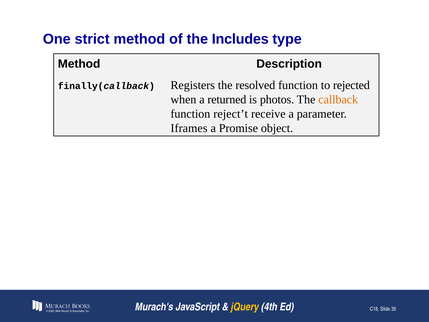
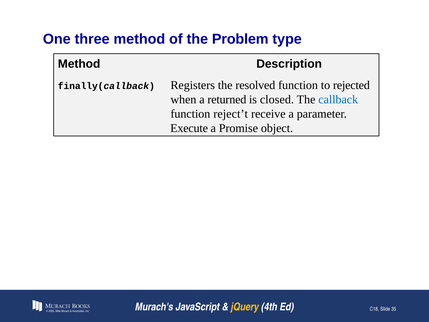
strict: strict -> three (92, 39)
Includes: Includes -> Problem (240, 39)
photos: photos -> closed (277, 100)
callback colour: orange -> blue (338, 100)
Iframes: Iframes -> Execute (189, 128)
